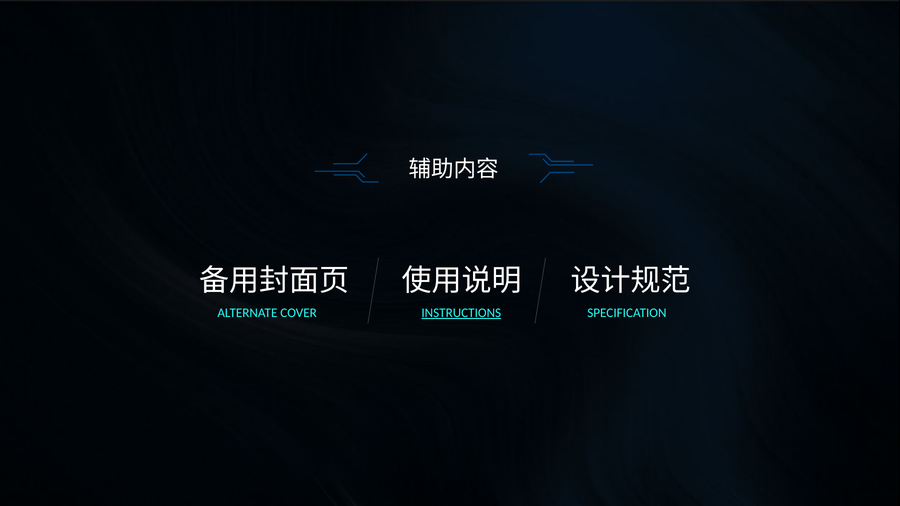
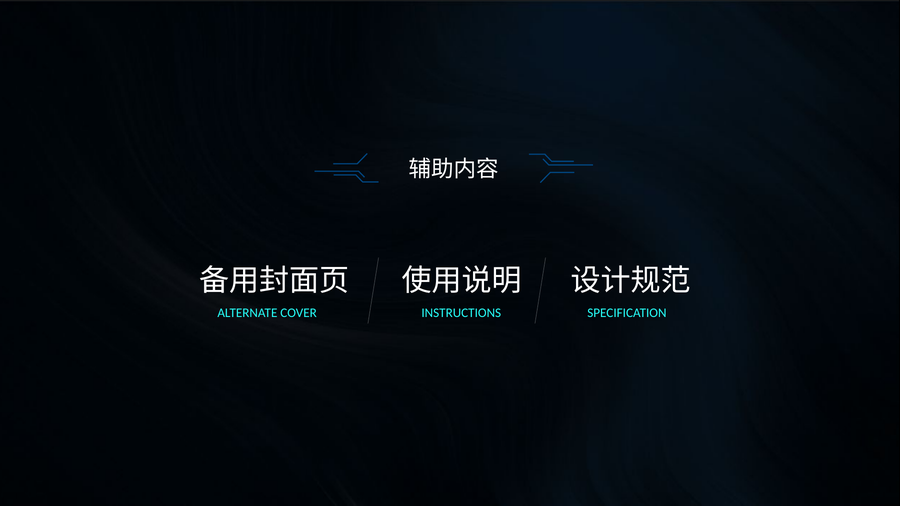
INSTRUCTIONS underline: present -> none (461, 313)
